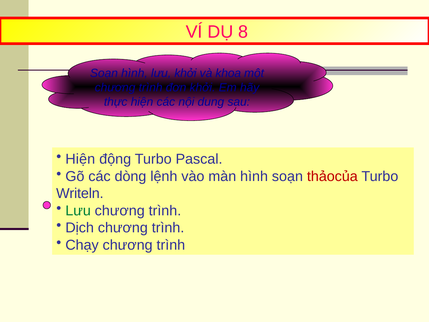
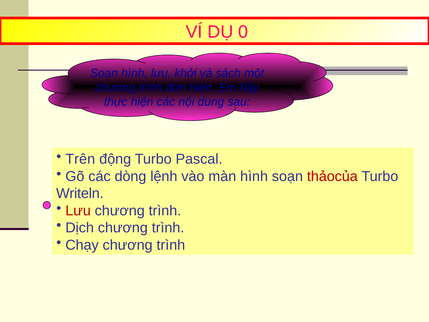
8: 8 -> 0 (243, 32)
khoa: khoa -> sách (228, 73)
đơn khởi: khởi -> hiện (203, 87)
Hiện: Hiện -> Trên (80, 159)
Lưu colour: green -> red (78, 211)
